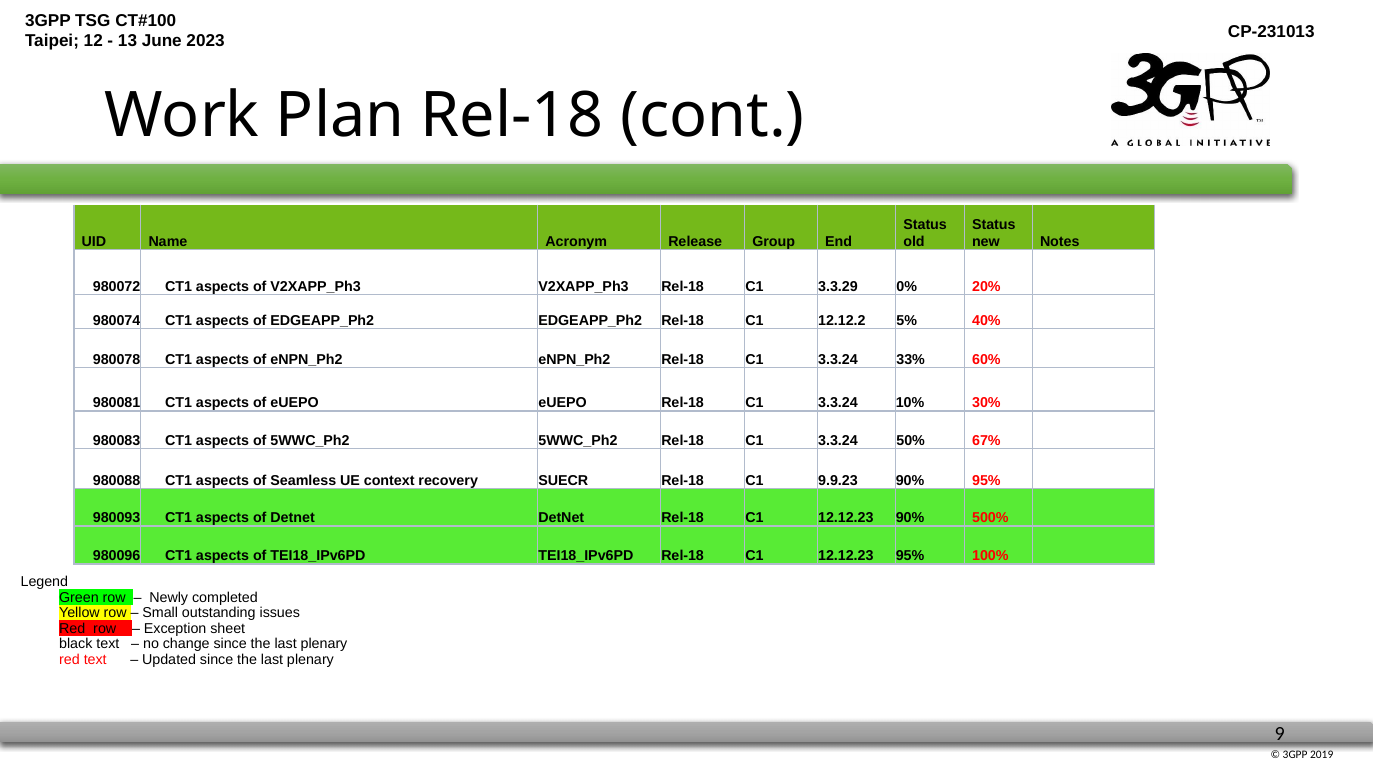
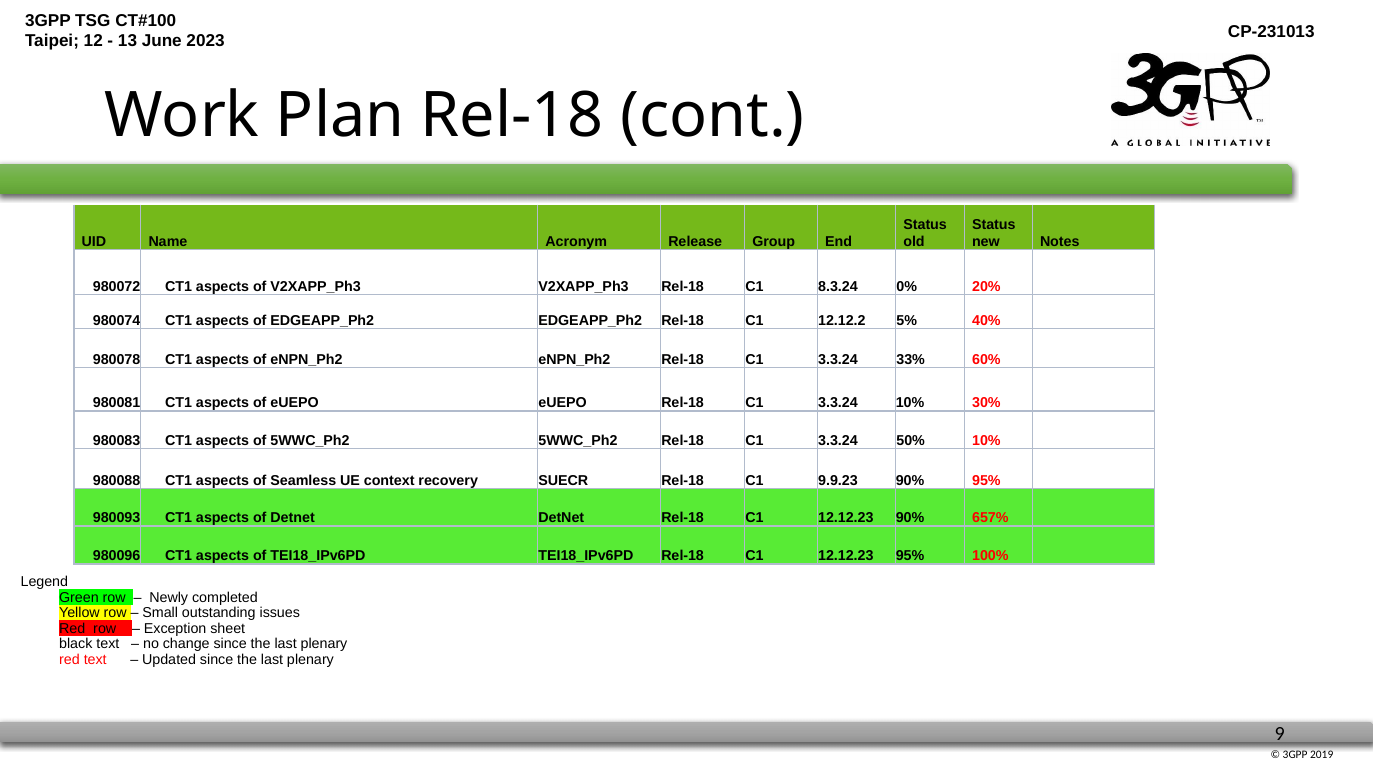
3.3.29: 3.3.29 -> 8.3.24 (838, 287)
50% 67%: 67% -> 10% (986, 441)
500%: 500% -> 657% (990, 518)
